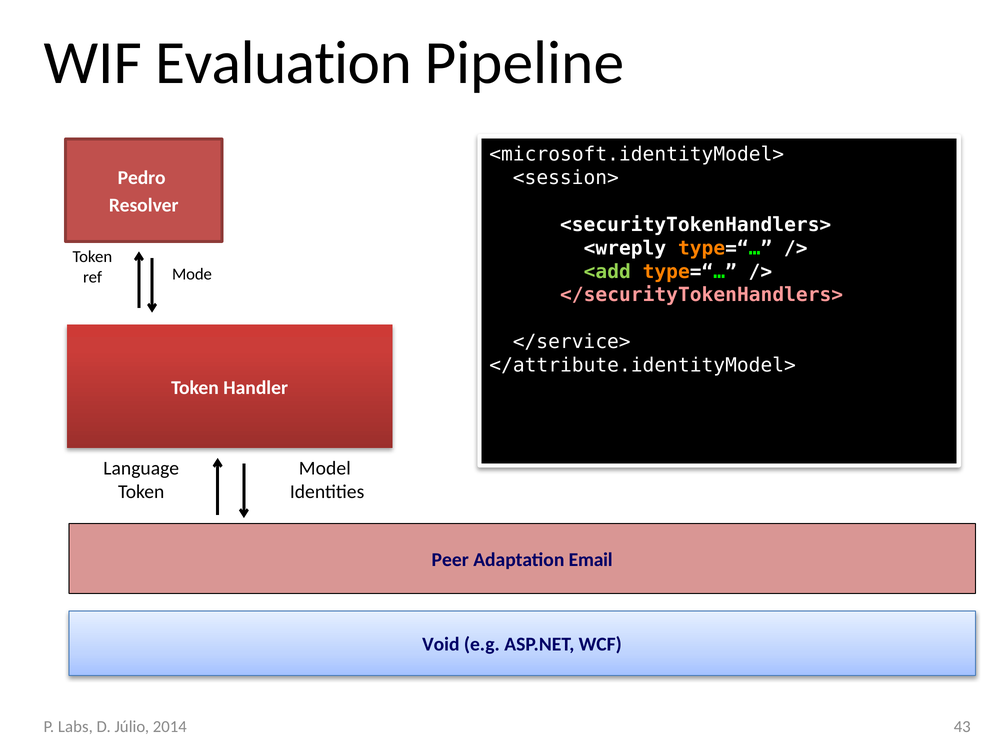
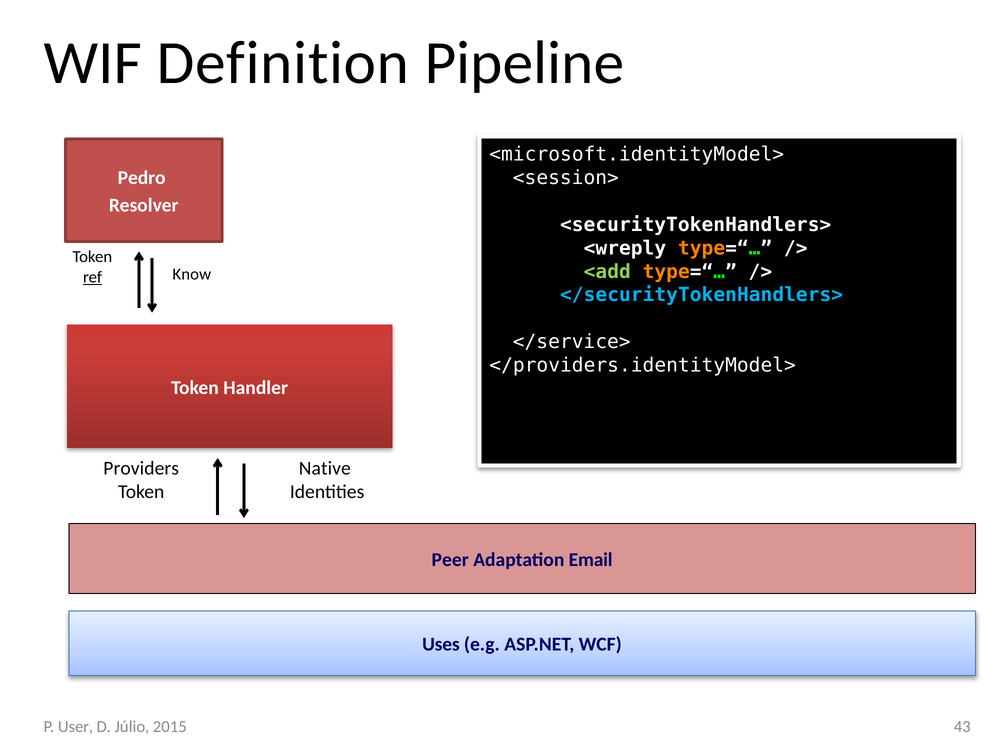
Evaluation: Evaluation -> Definition (283, 63)
Mode: Mode -> Know (192, 274)
ref underline: none -> present (93, 277)
</securityTokenHandlers> colour: pink -> light blue (702, 295)
</attribute.identityModel>: </attribute.identityModel> -> </providers.identityModel> (643, 366)
Language: Language -> Providers (141, 469)
Model: Model -> Native (325, 469)
Void: Void -> Uses (441, 645)
Labs: Labs -> User (76, 727)
2014: 2014 -> 2015 (170, 727)
